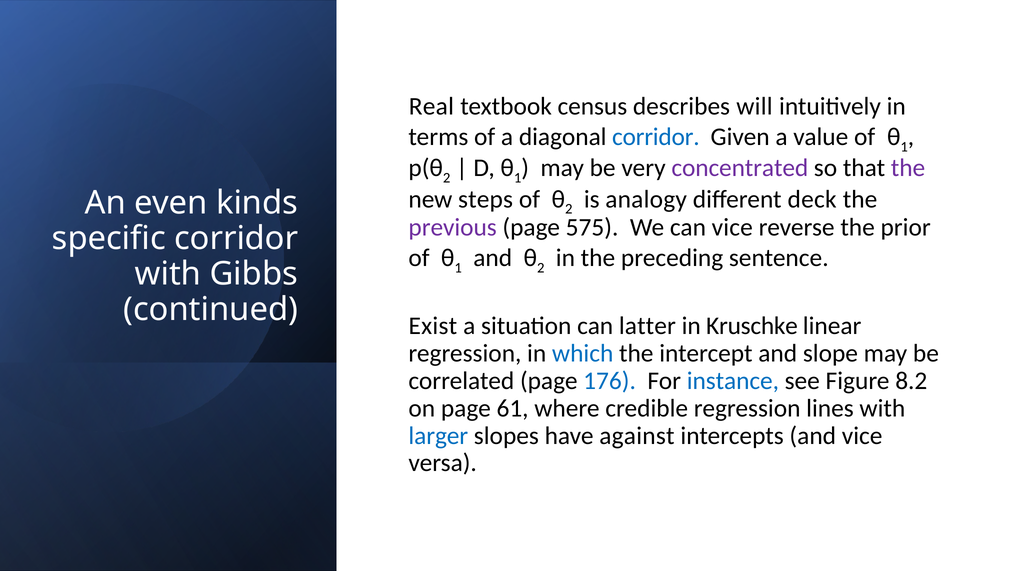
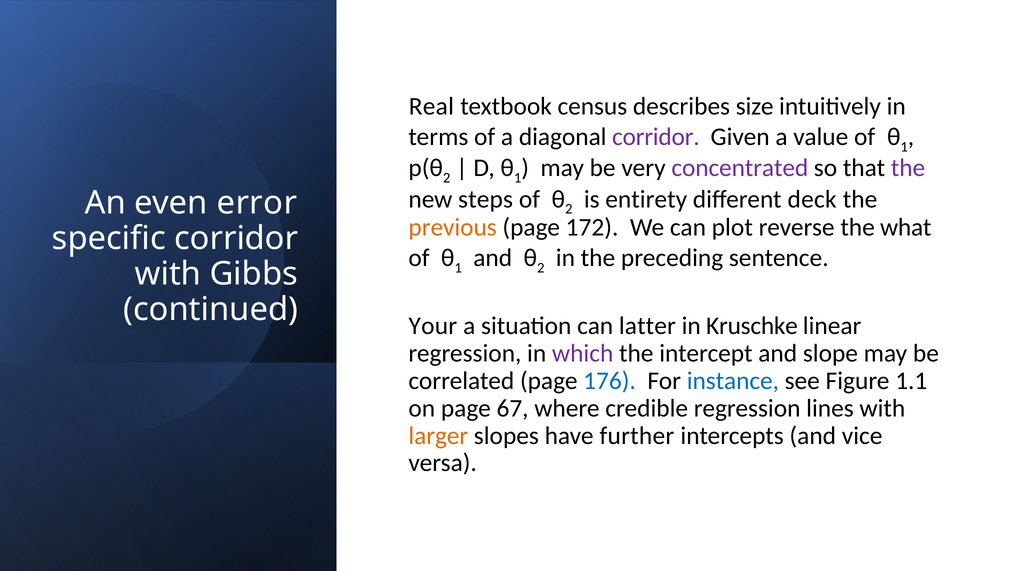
will: will -> size (755, 107)
corridor colour: blue -> purple (656, 137)
analogy: analogy -> entirety (646, 199)
kinds: kinds -> error (257, 203)
previous colour: purple -> orange (453, 228)
575: 575 -> 172 (592, 228)
can vice: vice -> plot (732, 228)
prior: prior -> what (906, 228)
Exist: Exist -> Your (433, 326)
which colour: blue -> purple (583, 354)
8.2: 8.2 -> 1.1 (911, 381)
61: 61 -> 67 (513, 409)
larger colour: blue -> orange (438, 436)
against: against -> further (637, 436)
